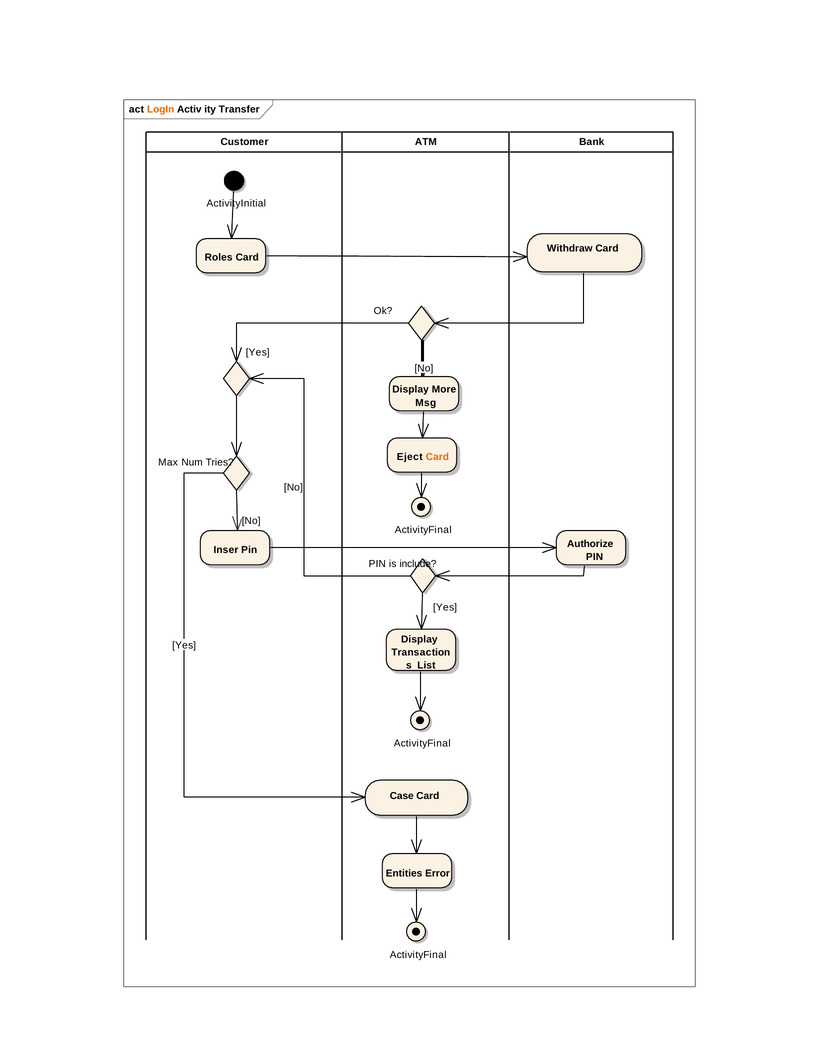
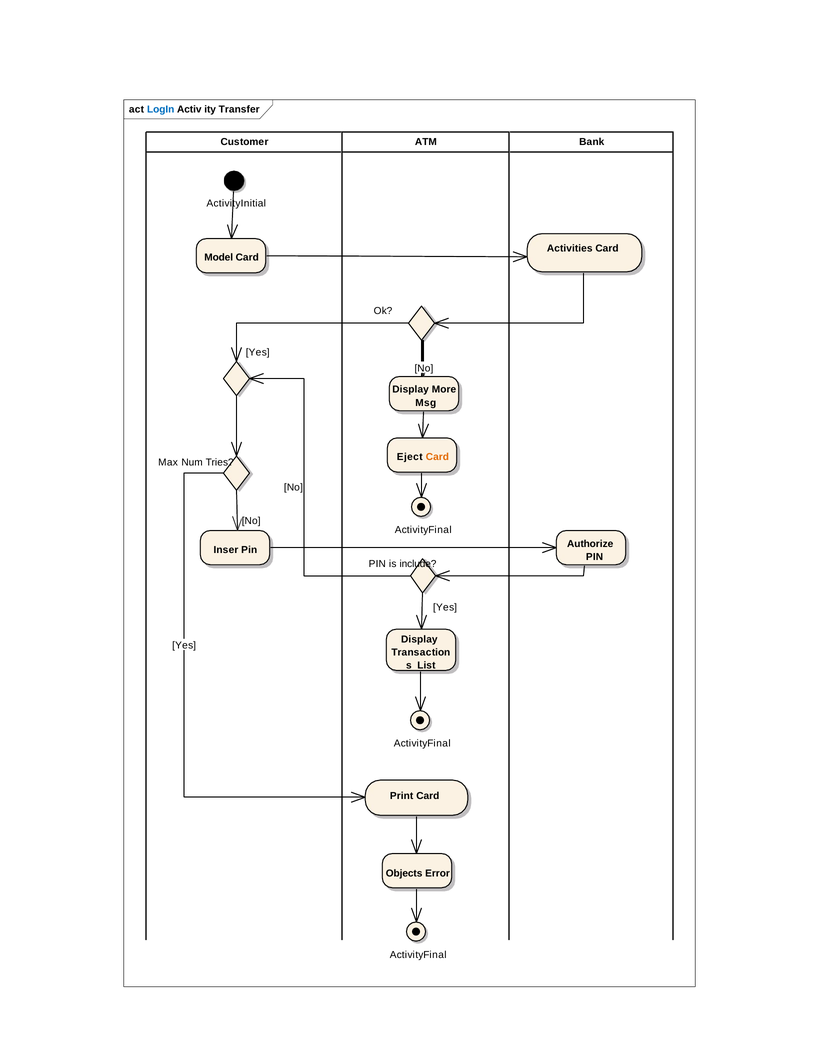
LogIn colour: orange -> blue (161, 110)
Withdraw: Withdraw -> Activities (570, 248)
Roles: Roles -> Model (219, 258)
Case: Case -> Print (402, 796)
Entities: Entities -> Objects (404, 873)
